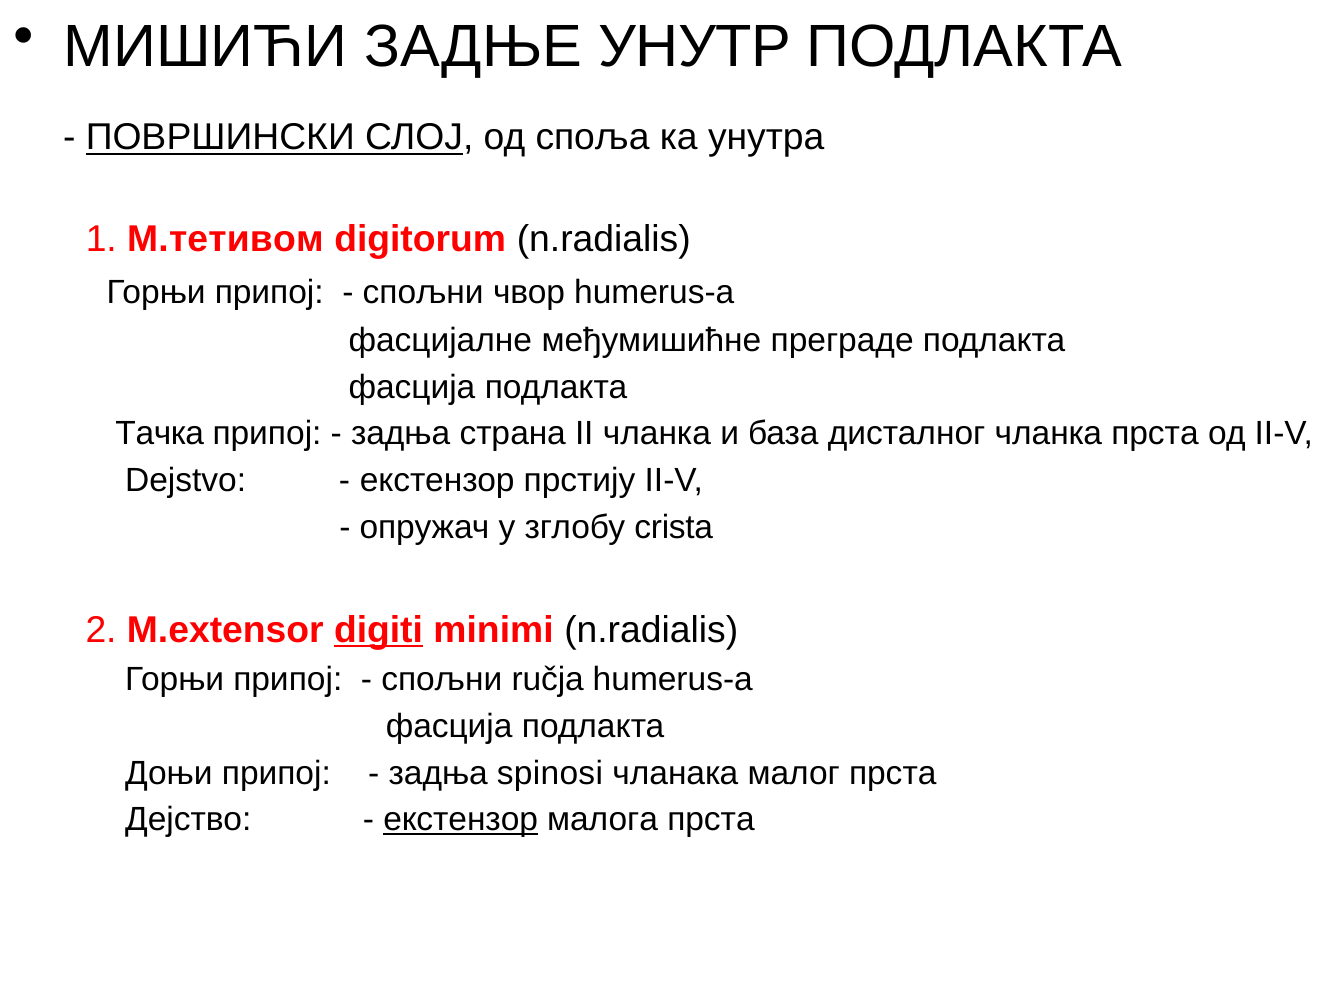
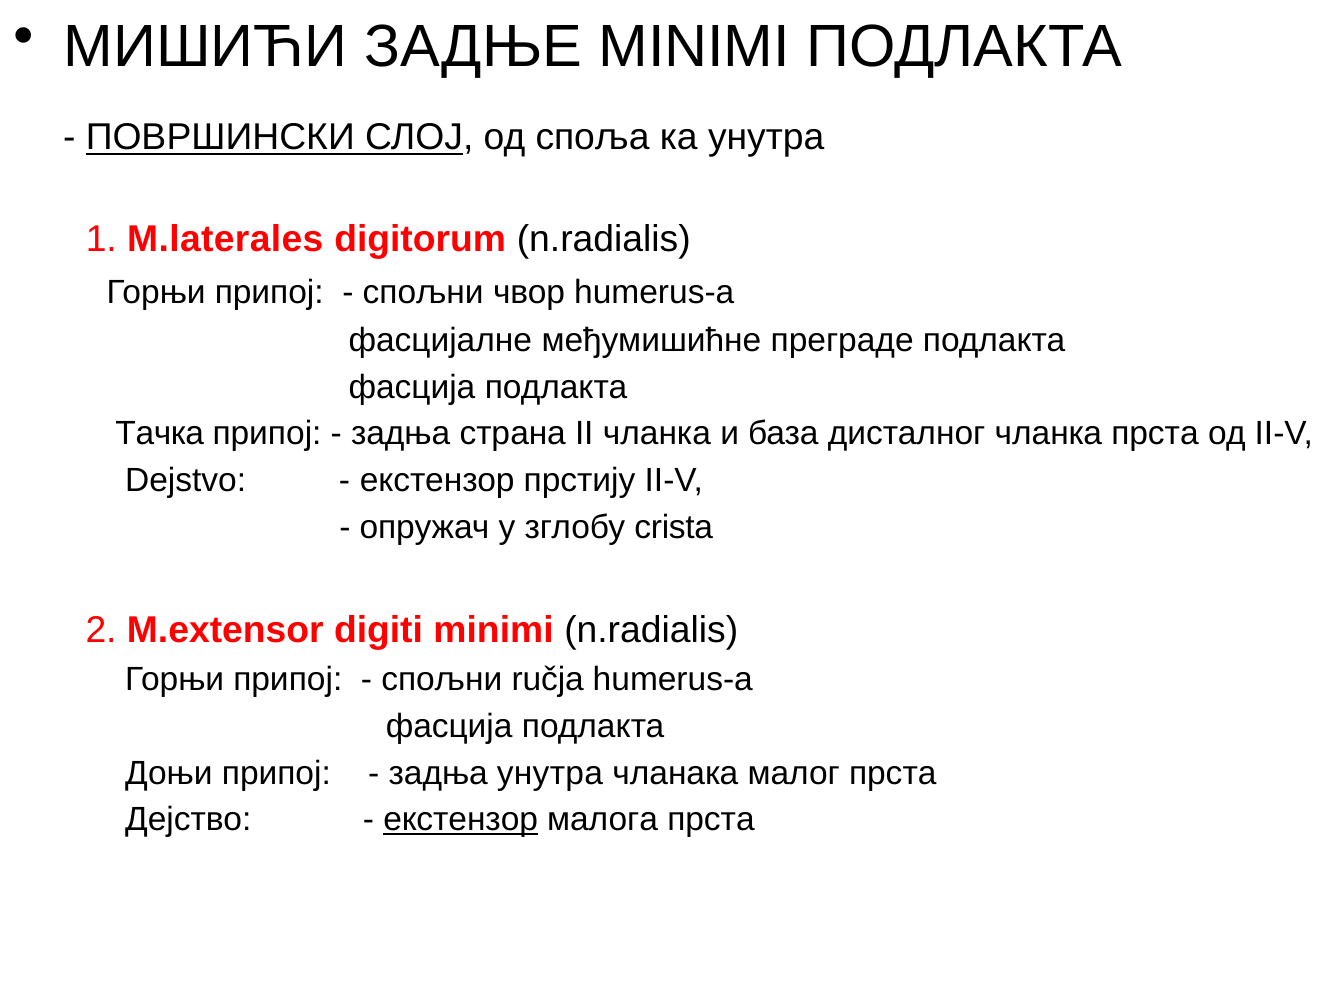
ЗАДЊЕ УНУТР: УНУТР -> MINIMI (694, 47)
M.тетивом: M.тетивом -> M.laterales (225, 239)
digiti underline: present -> none (379, 630)
задња spinosi: spinosi -> унутра (550, 773)
